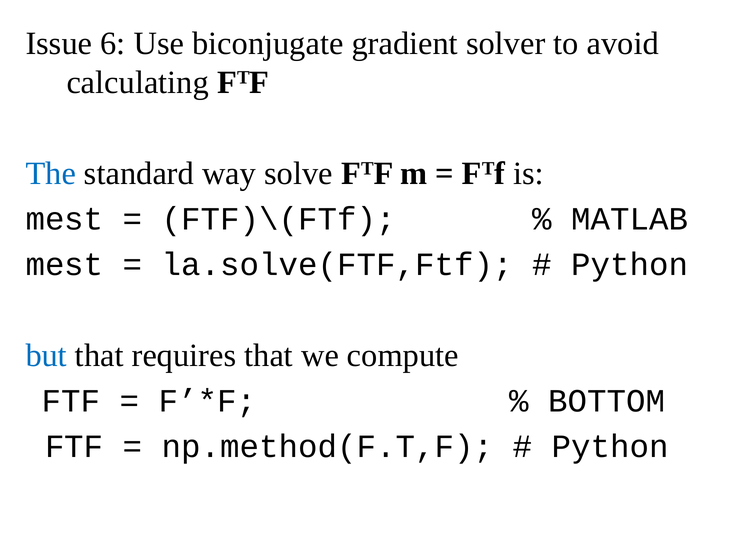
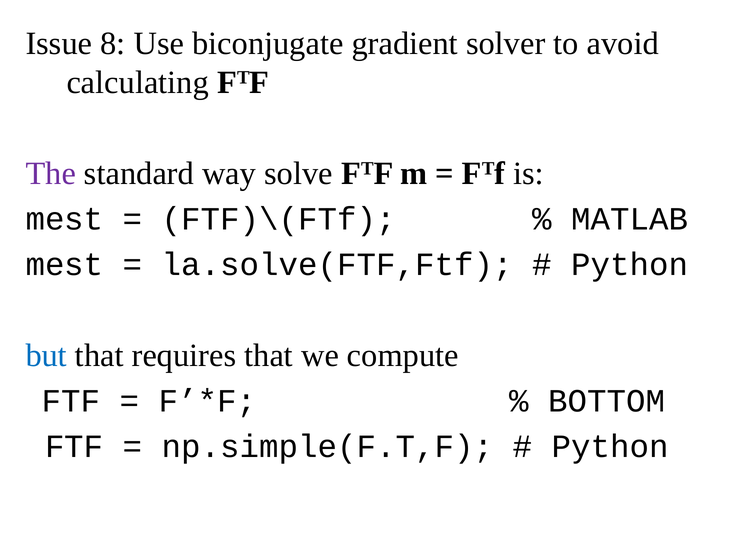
6: 6 -> 8 (113, 44)
The colour: blue -> purple (51, 173)
np.method(F.T,F: np.method(F.T,F -> np.simple(F.T,F (328, 446)
